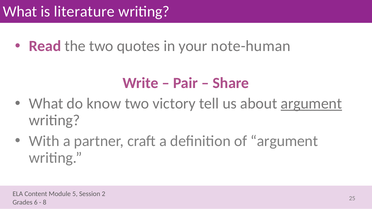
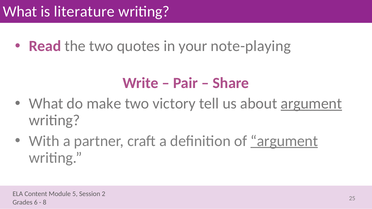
note-human: note-human -> note-playing (251, 46)
know: know -> make (104, 104)
argument underline: none -> present (284, 141)
